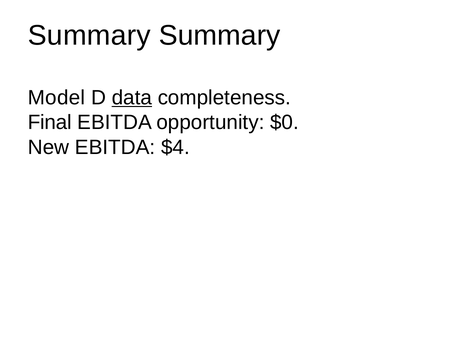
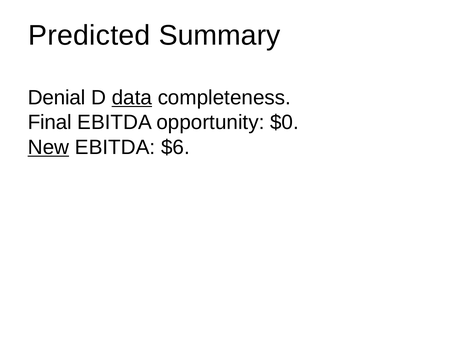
Summary: Summary -> Predicted (89, 35)
Model: Model -> Denial (57, 98)
New underline: none -> present (48, 147)
$4: $4 -> $6 (175, 147)
